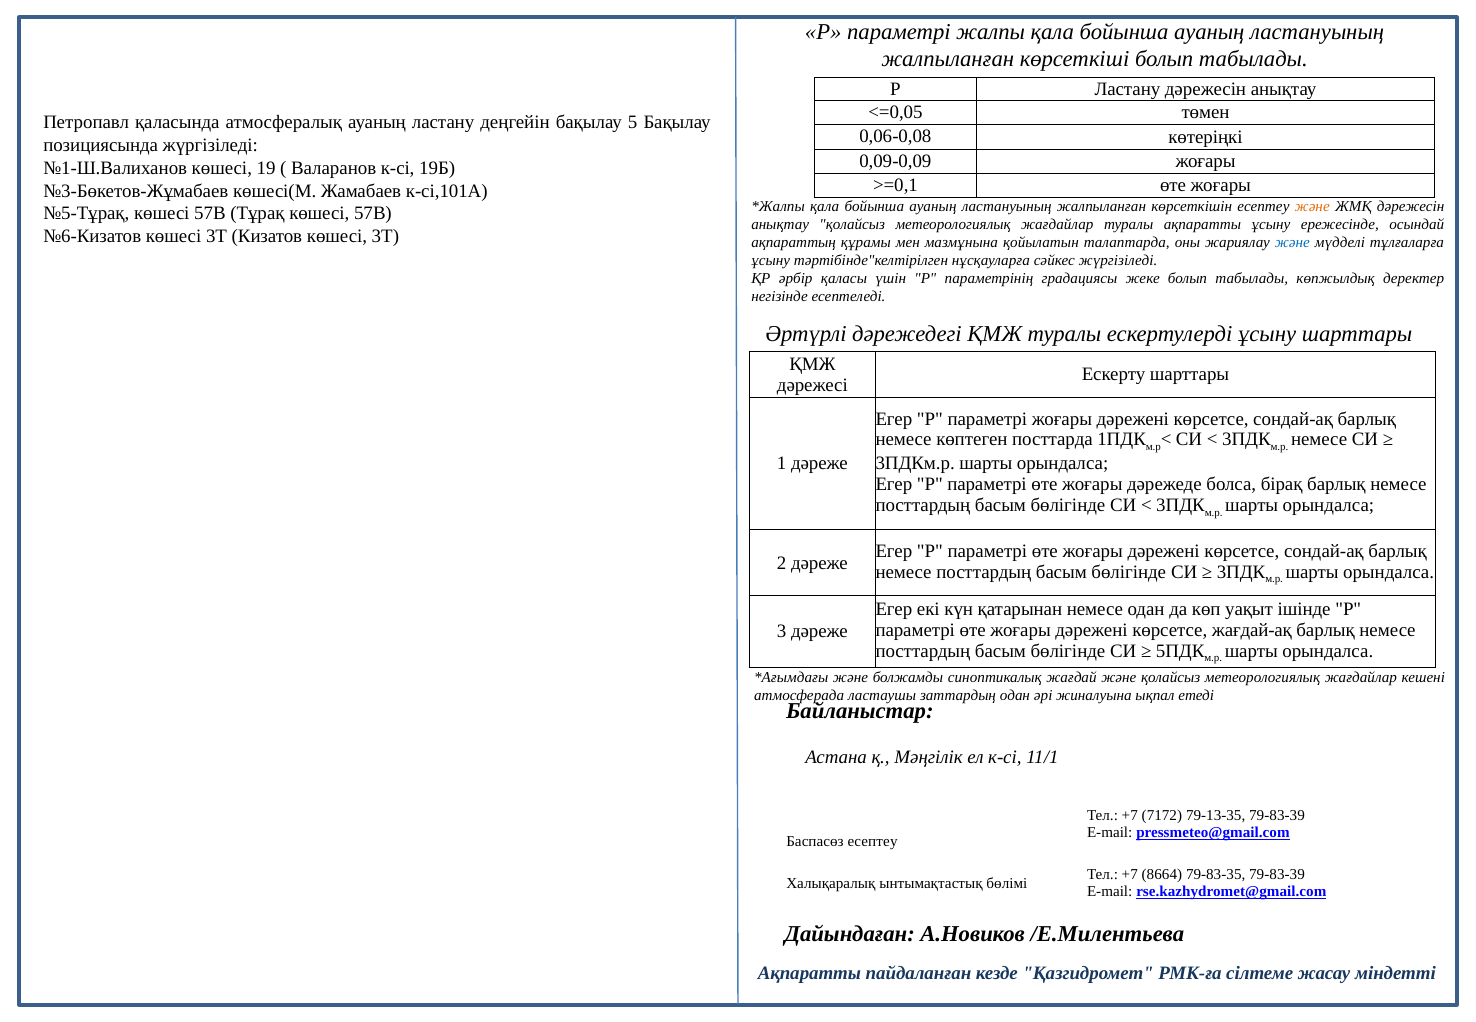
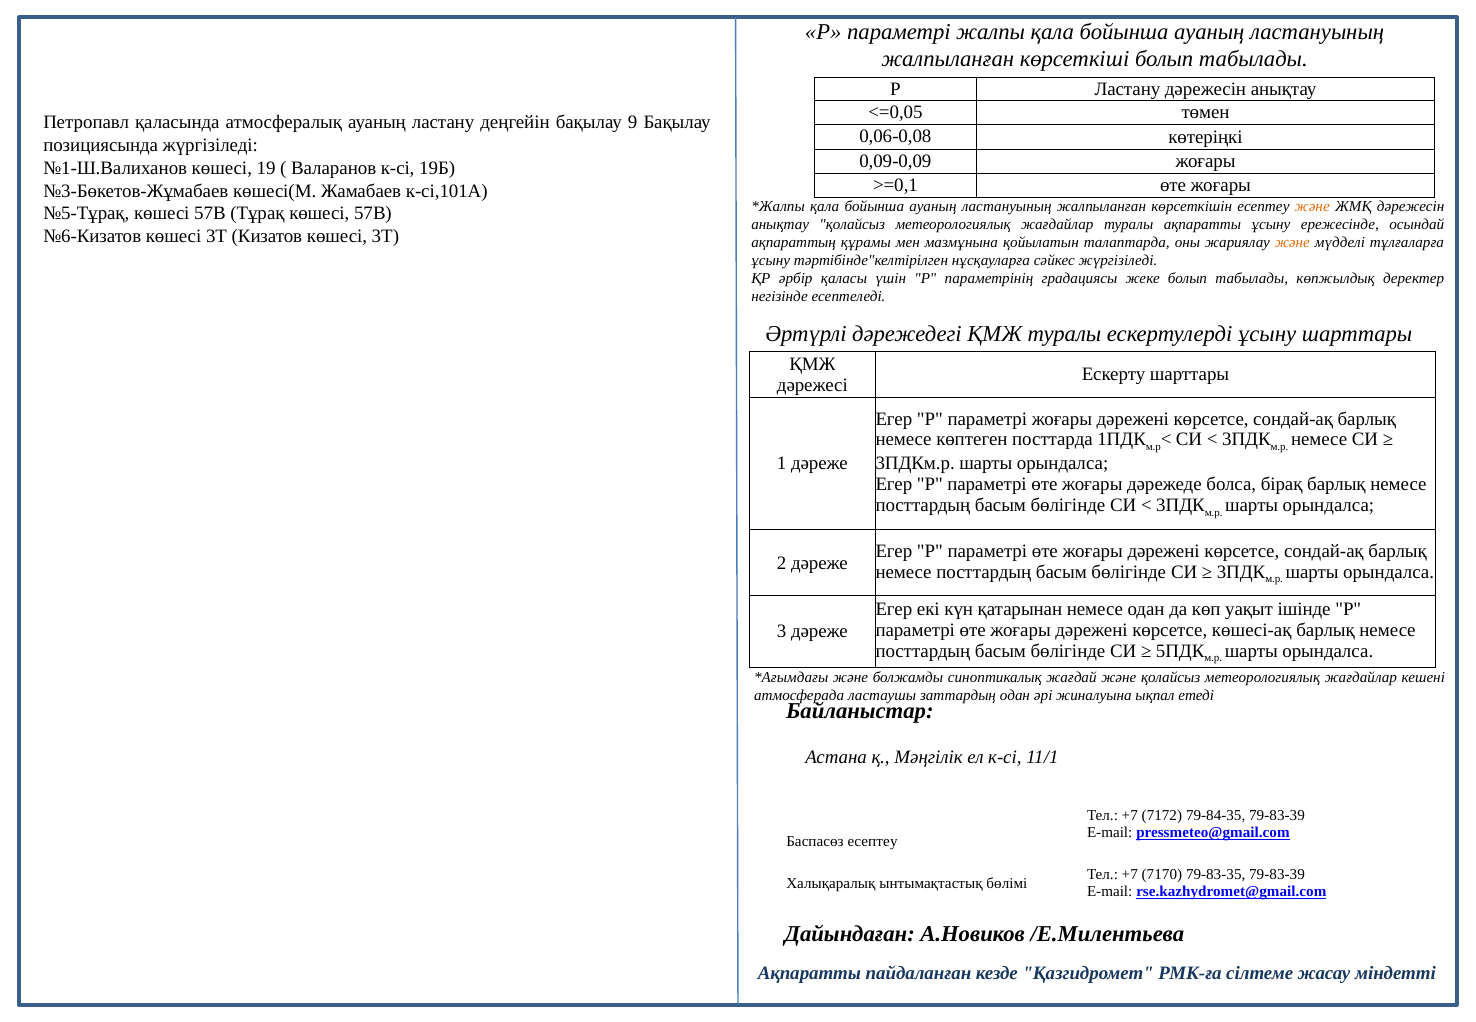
5: 5 -> 9 (633, 123)
және colour: blue -> orange (1292, 242)
жағдай-ақ: жағдай-ақ -> көшесі-ақ (1252, 630)
79-13-35: 79-13-35 -> 79-84-35 (1216, 816)
8664: 8664 -> 7170 (1162, 875)
